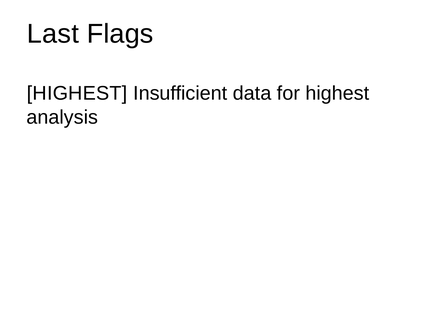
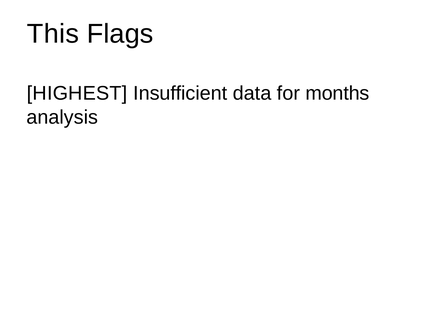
Last: Last -> This (53, 34)
for highest: highest -> months (337, 93)
